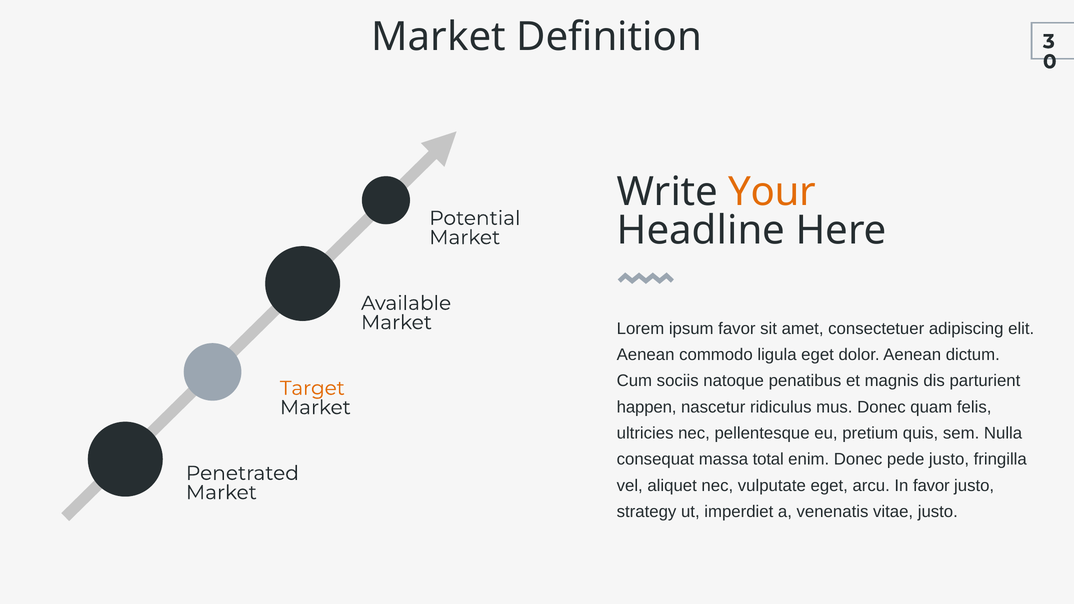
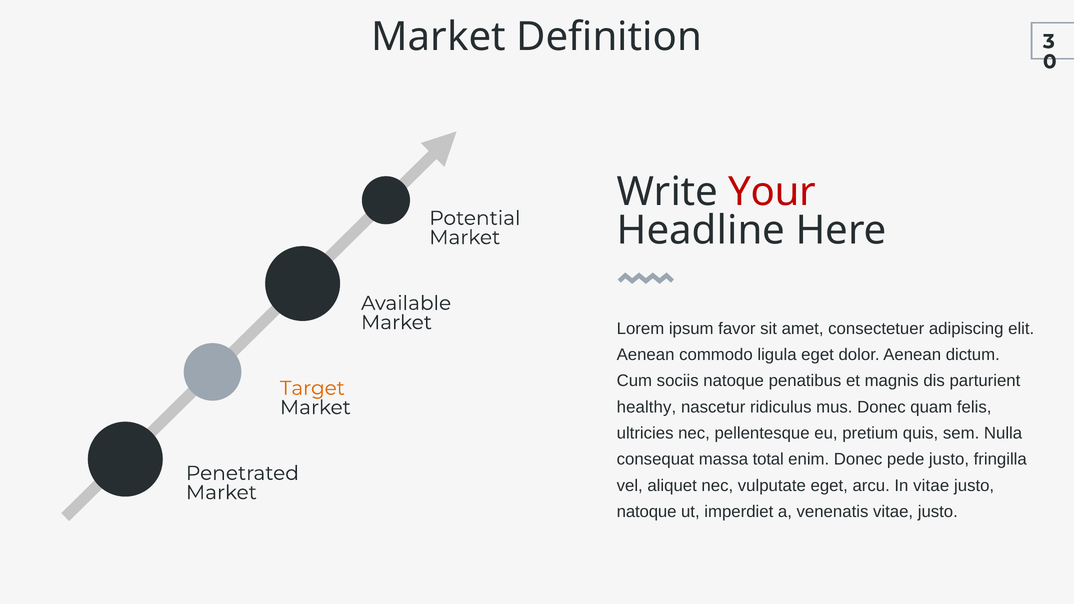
Your colour: orange -> red (772, 192)
happen: happen -> healthy (646, 407)
In favor: favor -> vitae (931, 486)
strategy: strategy -> natoque (647, 512)
